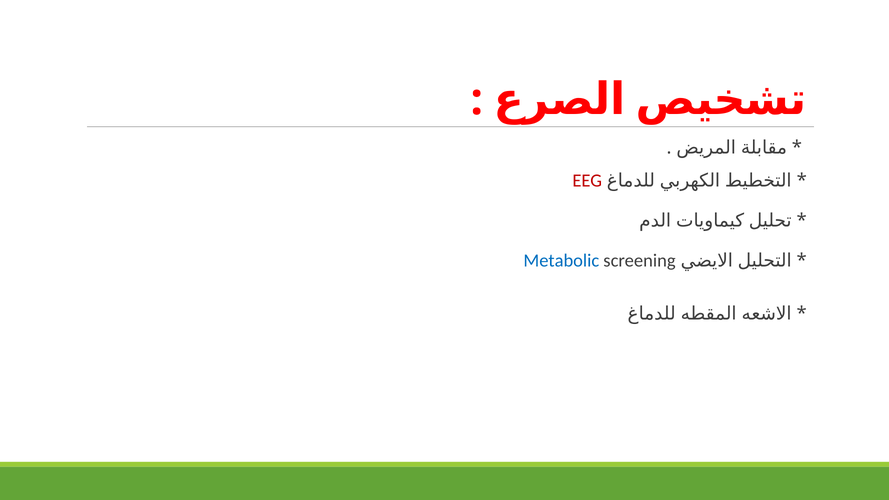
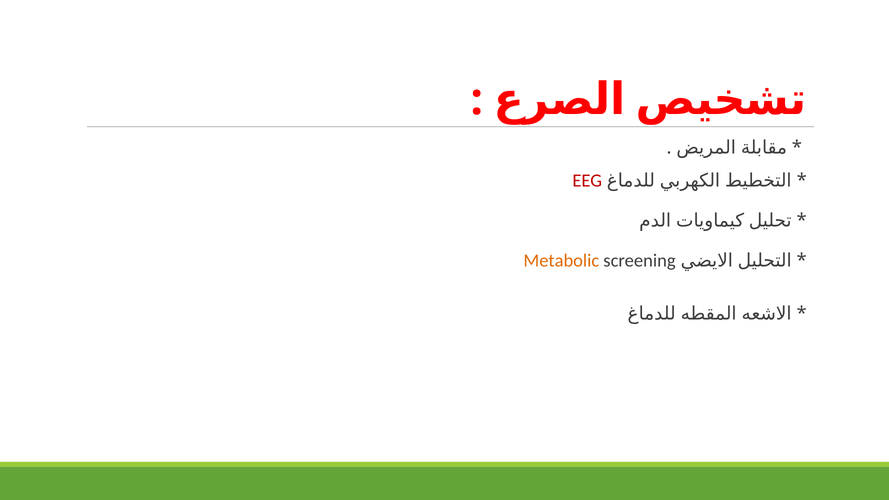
Metabolic colour: blue -> orange (561, 261)
